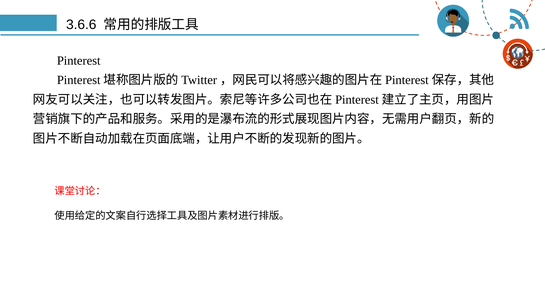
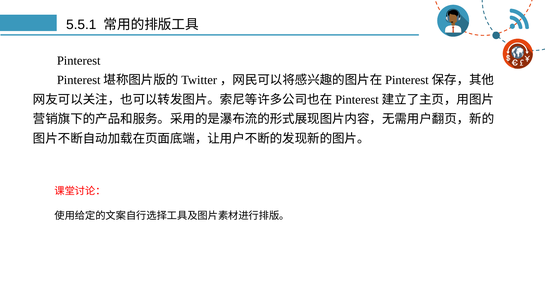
3.6.6: 3.6.6 -> 5.5.1 (81, 25)
